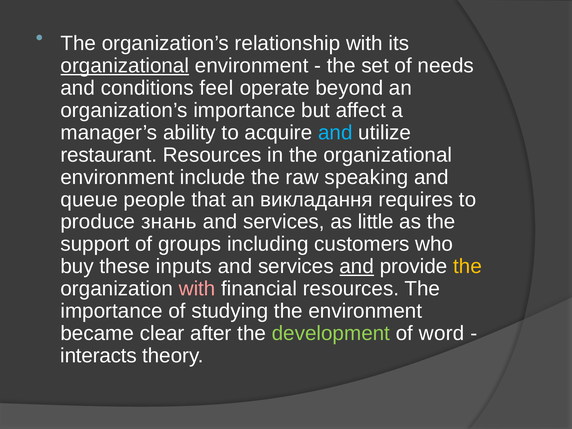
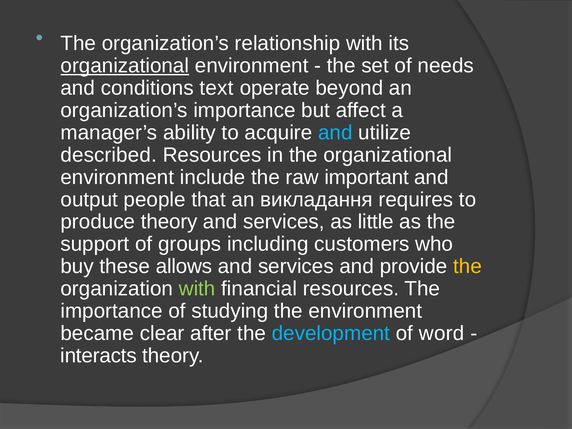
feel: feel -> text (217, 88)
restaurant: restaurant -> described (109, 155)
speaking: speaking -> important (367, 177)
queue: queue -> output (89, 200)
produce знань: знань -> theory (169, 222)
inputs: inputs -> allows (184, 266)
and underline: present -> none (357, 266)
with colour: pink -> light green (197, 289)
development colour: light green -> light blue (331, 333)
